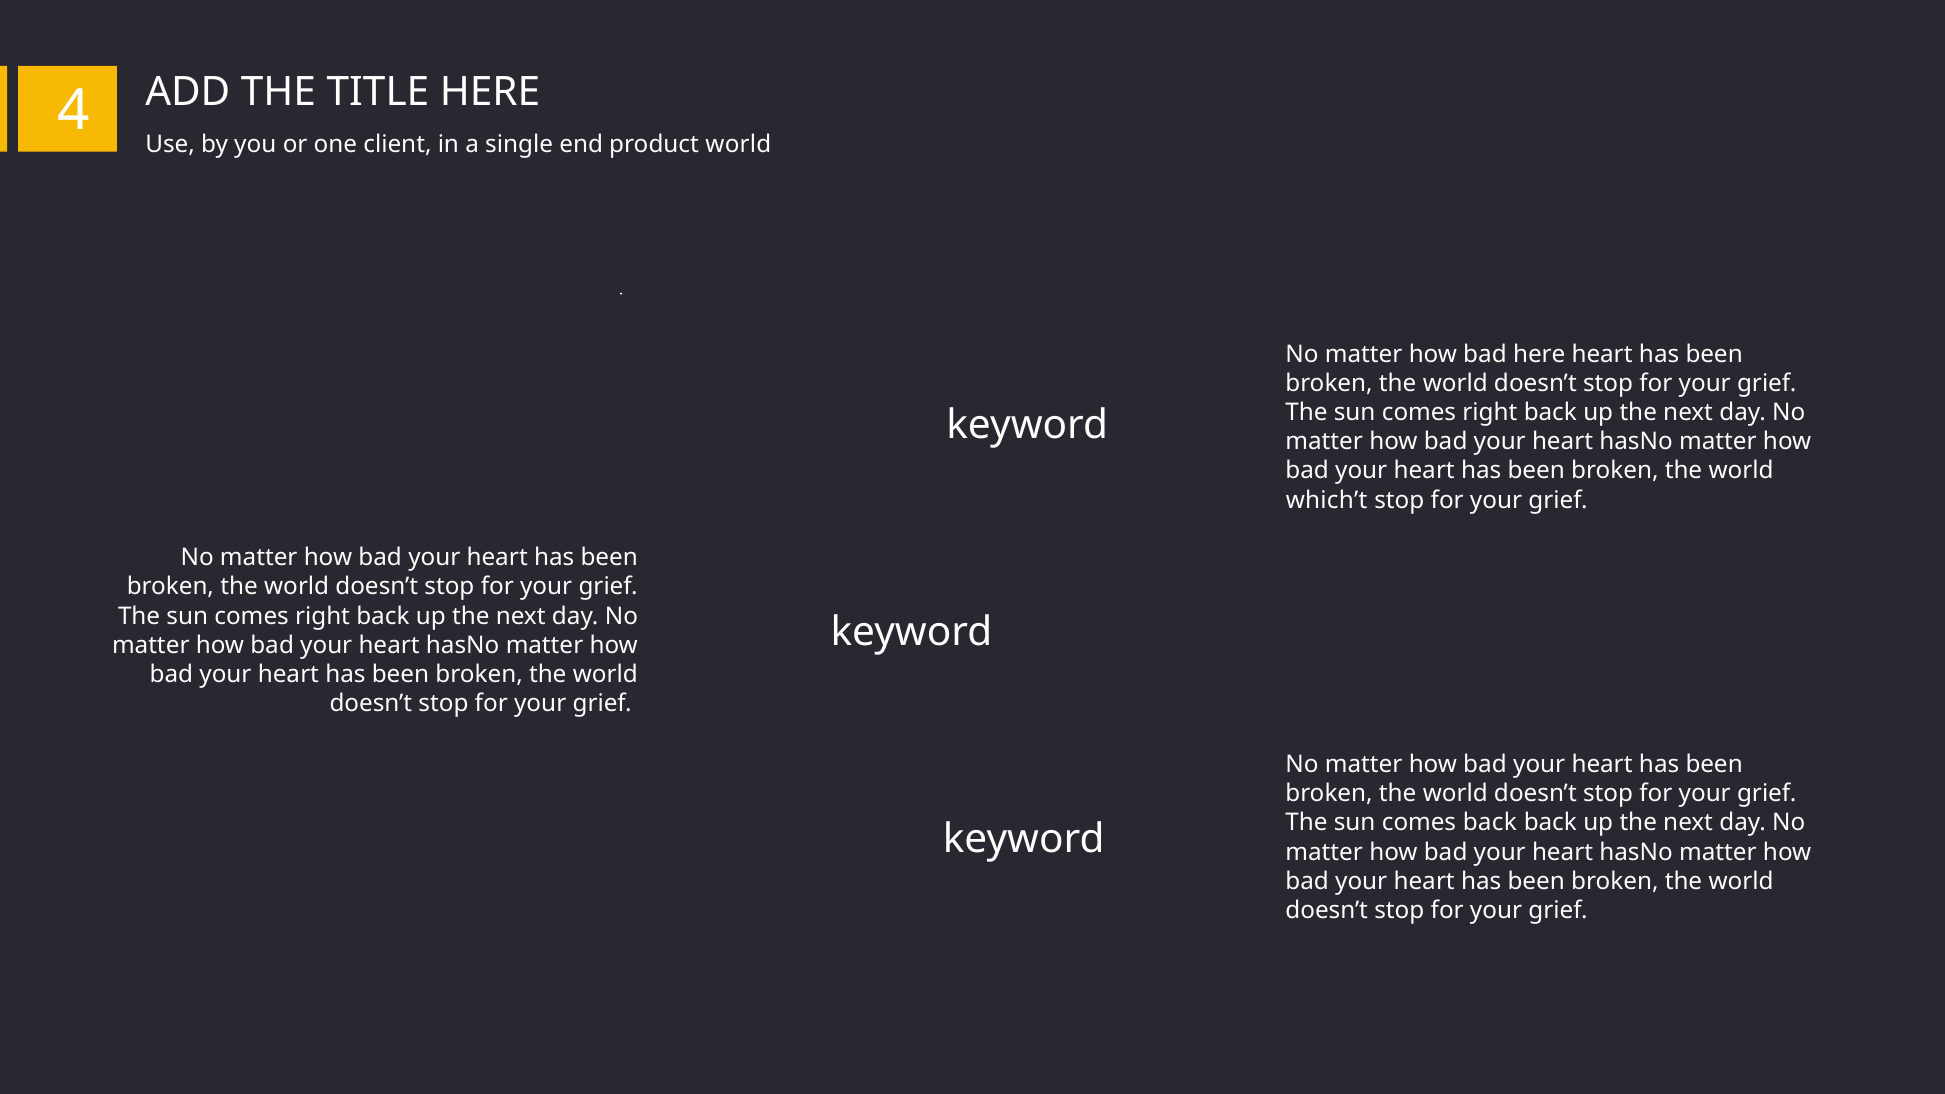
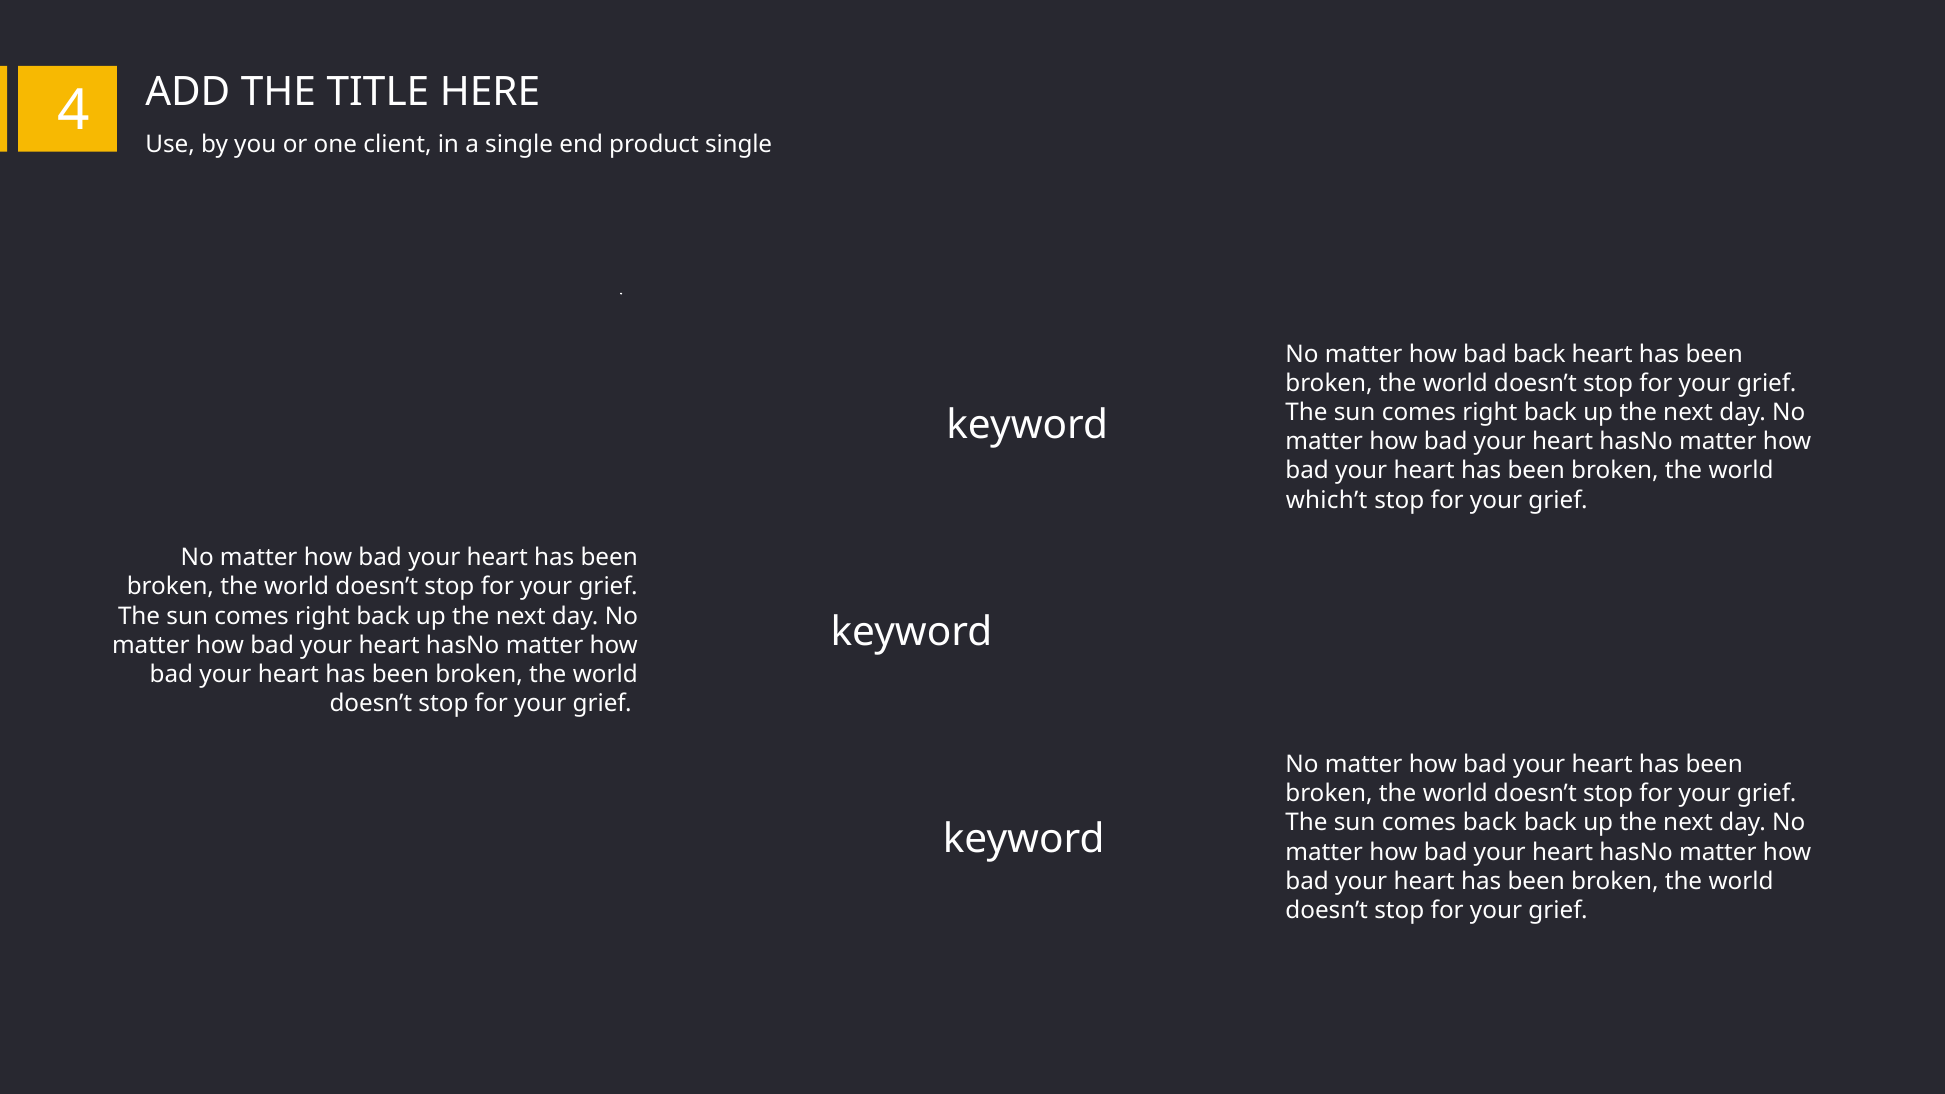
product world: world -> single (739, 145)
bad here: here -> back (1539, 354)
